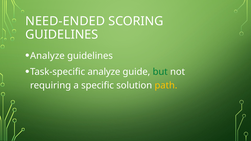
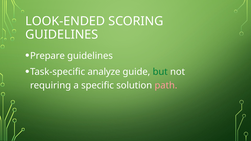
NEED-ENDED: NEED-ENDED -> LOOK-ENDED (65, 21)
Analyze: Analyze -> Prepare (47, 56)
path colour: yellow -> pink (166, 86)
